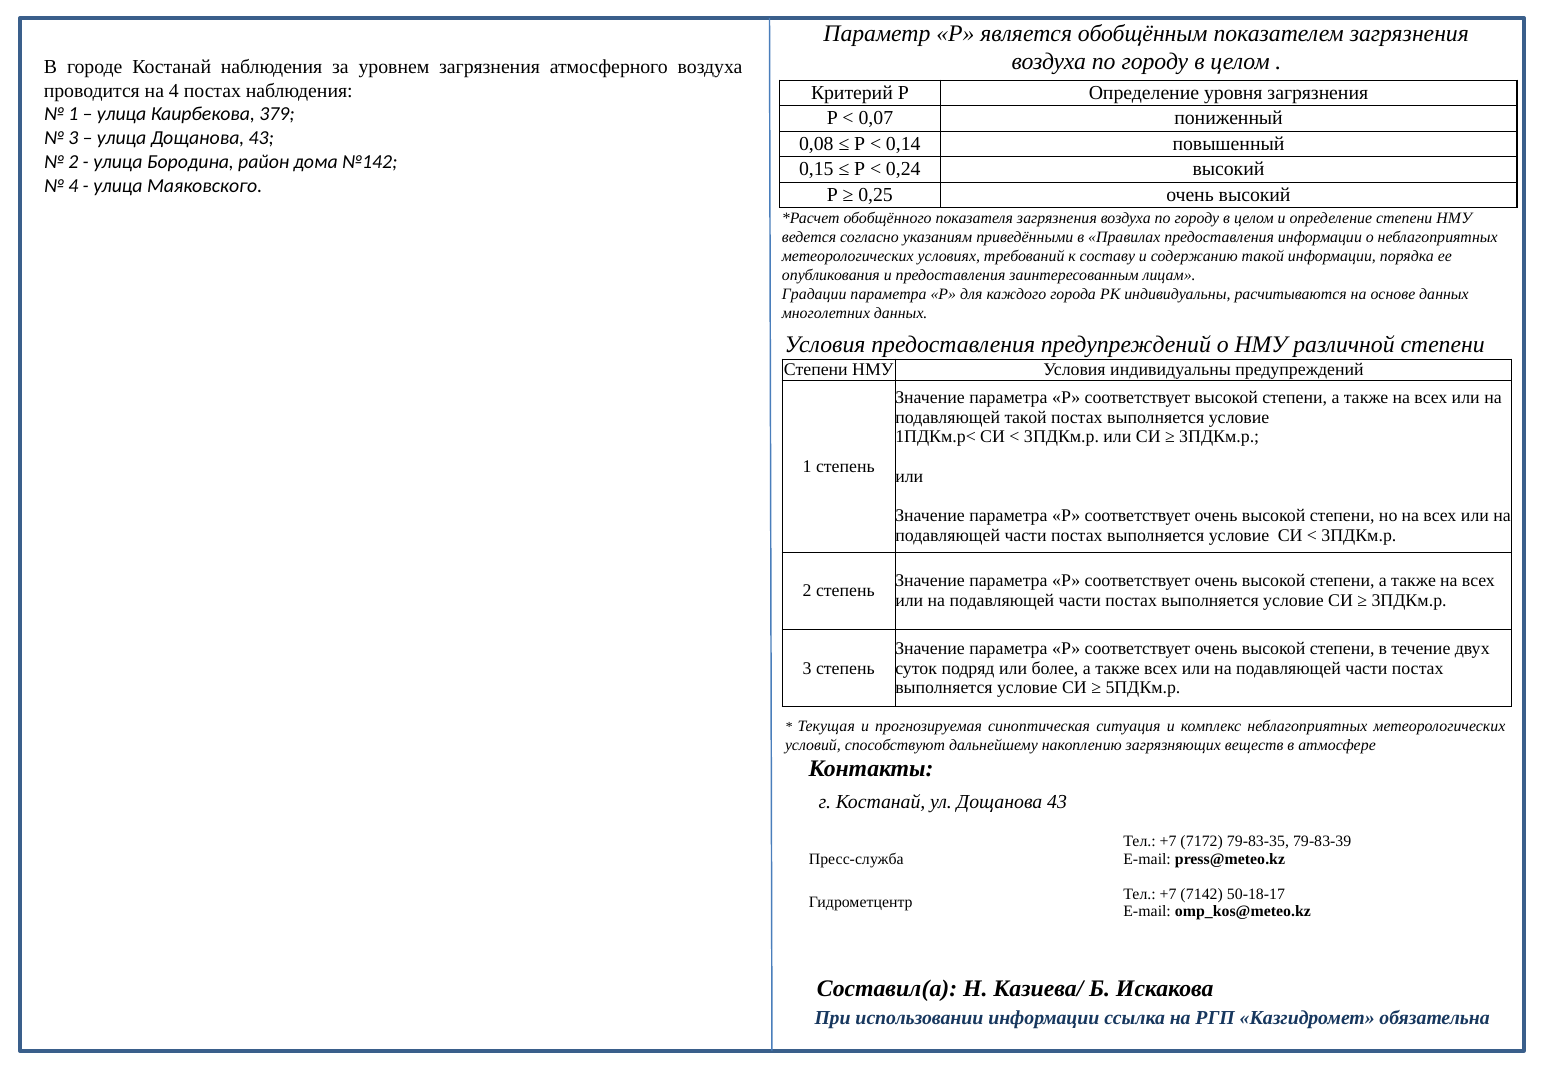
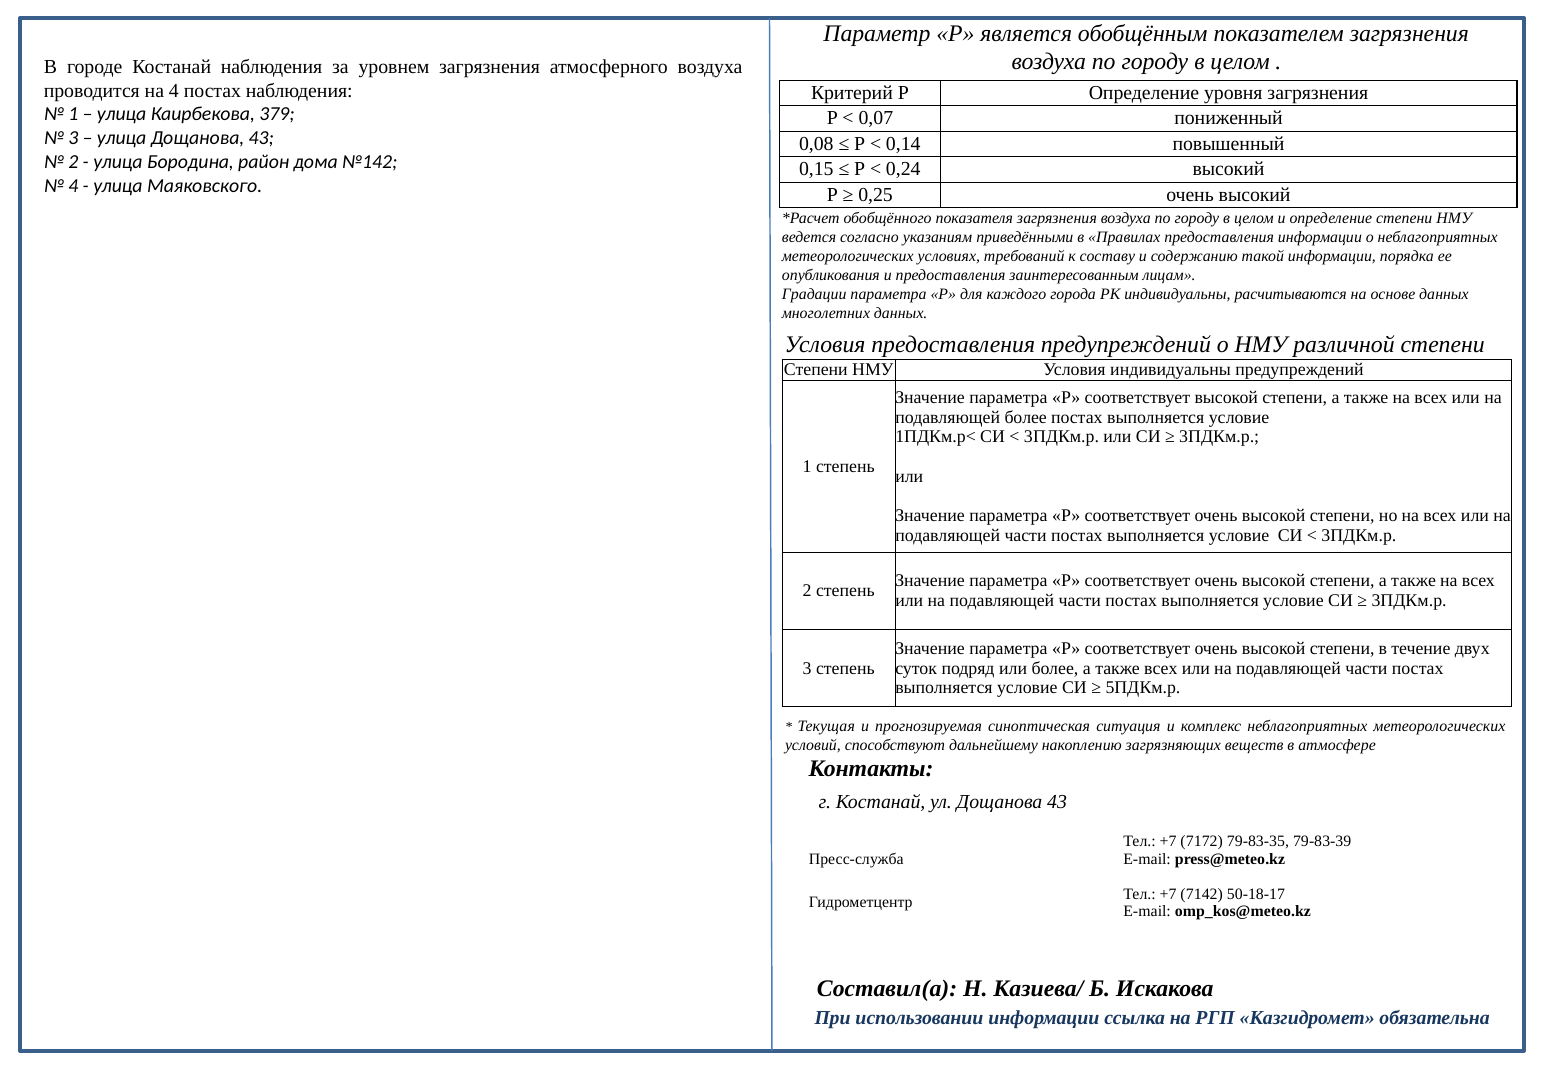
подавляющей такой: такой -> более (1026, 417)
